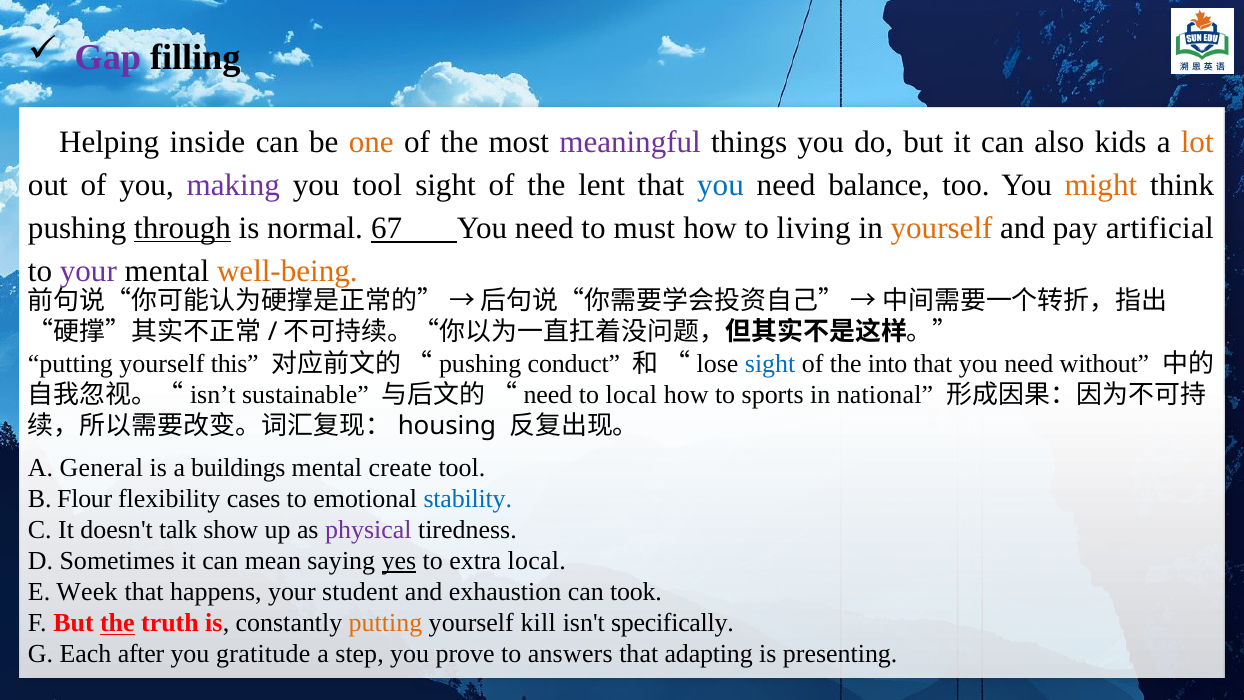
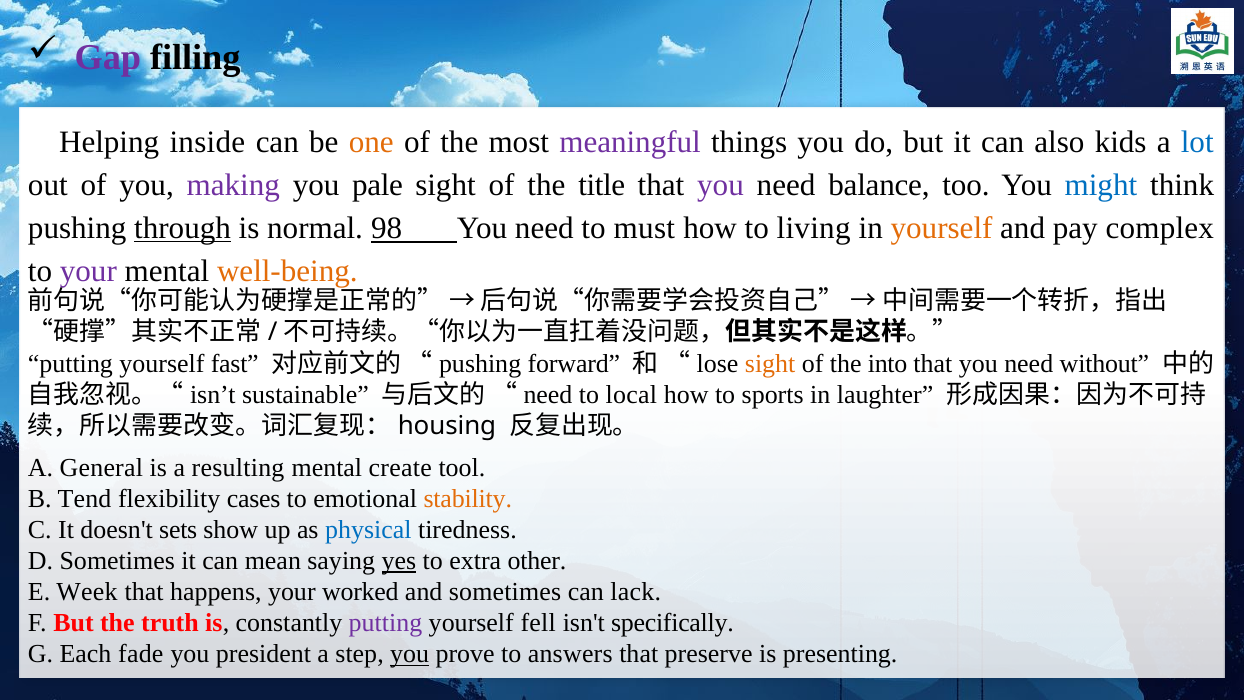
lot colour: orange -> blue (1197, 142)
you tool: tool -> pale (378, 185)
lent: lent -> title (602, 185)
you colour: blue -> purple (720, 185)
might colour: orange -> blue (1101, 185)
67: 67 -> 98 (387, 228)
artificial: artificial -> complex (1160, 228)
this: this -> fast (235, 363)
conduct: conduct -> forward (574, 363)
sight colour: blue -> orange (770, 363)
national: national -> laughter (885, 394)
buildings: buildings -> resulting (238, 468)
Flour: Flour -> Tend (85, 499)
stability colour: blue -> orange (468, 499)
talk: talk -> sets (178, 530)
physical colour: purple -> blue (368, 530)
extra local: local -> other (537, 561)
student: student -> worked (360, 592)
and exhaustion: exhaustion -> sometimes (505, 592)
took: took -> lack (636, 592)
the underline: present -> none (117, 623)
putting colour: orange -> purple (386, 623)
kill: kill -> fell (538, 623)
after: after -> fade (141, 654)
gratitude: gratitude -> president (263, 654)
you underline: none -> present (410, 654)
adapting: adapting -> preserve (709, 654)
